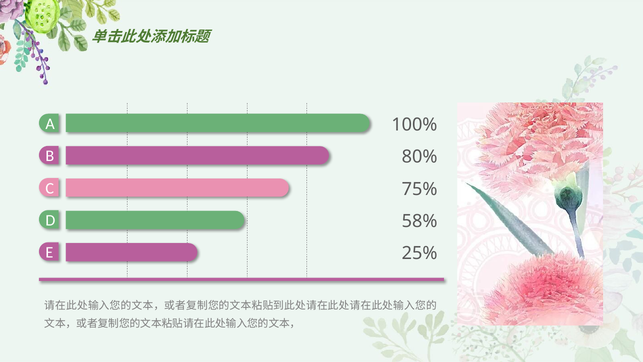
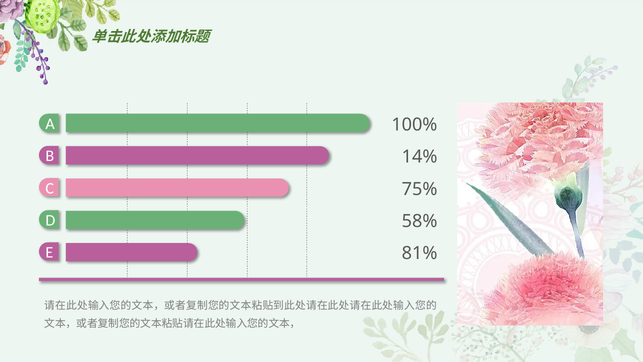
80%: 80% -> 14% (420, 157)
25%: 25% -> 81% (420, 253)
